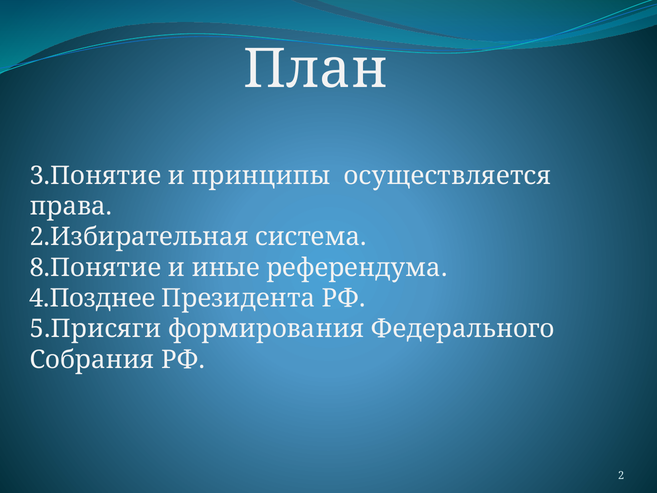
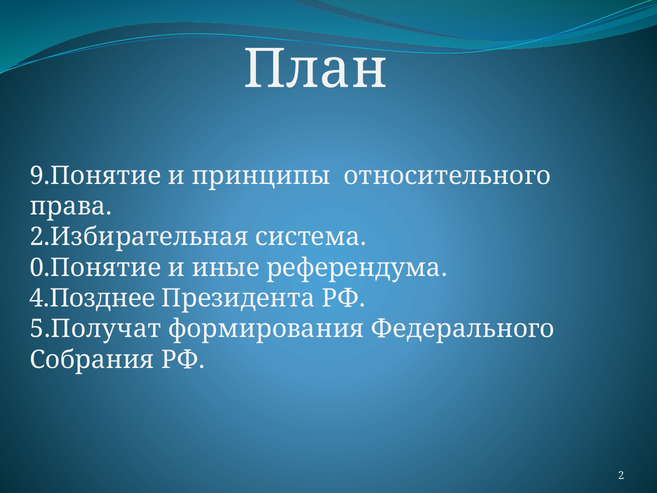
3.Понятие: 3.Понятие -> 9.Понятие (95, 175)
осуществляется: осуществляется -> относительного (448, 175)
8.Понятие: 8.Понятие -> 0.Понятие (95, 268)
5.Присяги: 5.Присяги -> 5.Получат (96, 329)
